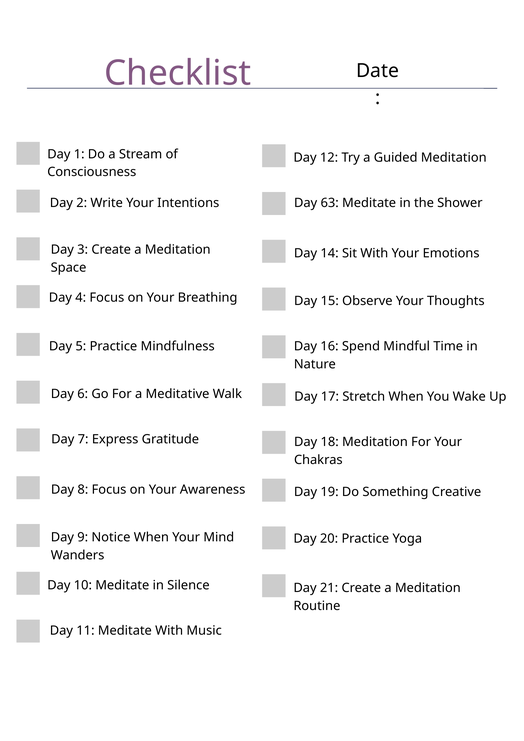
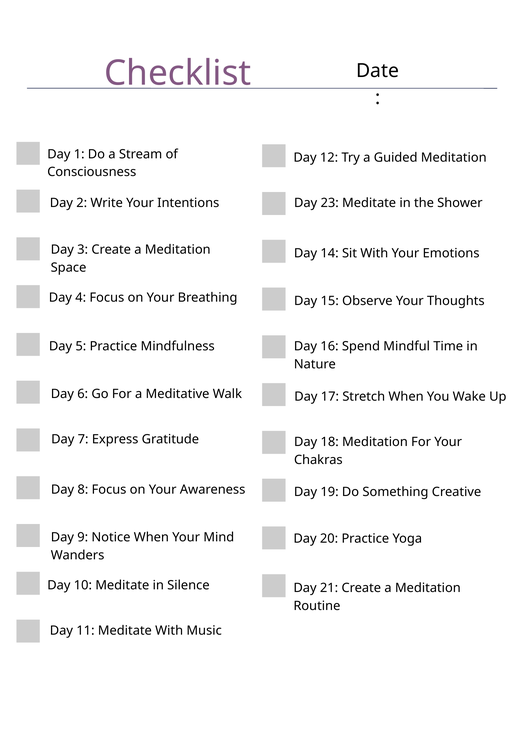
63: 63 -> 23 (330, 203)
